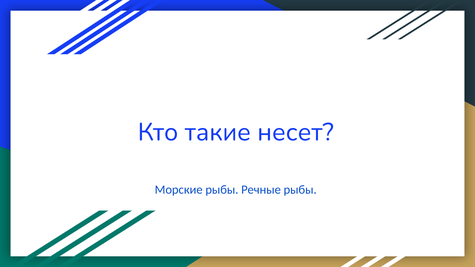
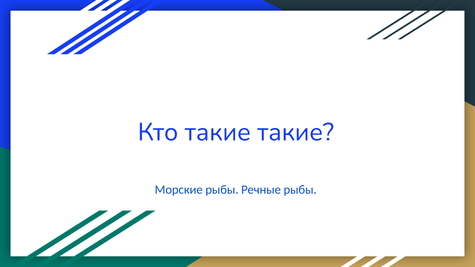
такие несет: несет -> такие (296, 132)
